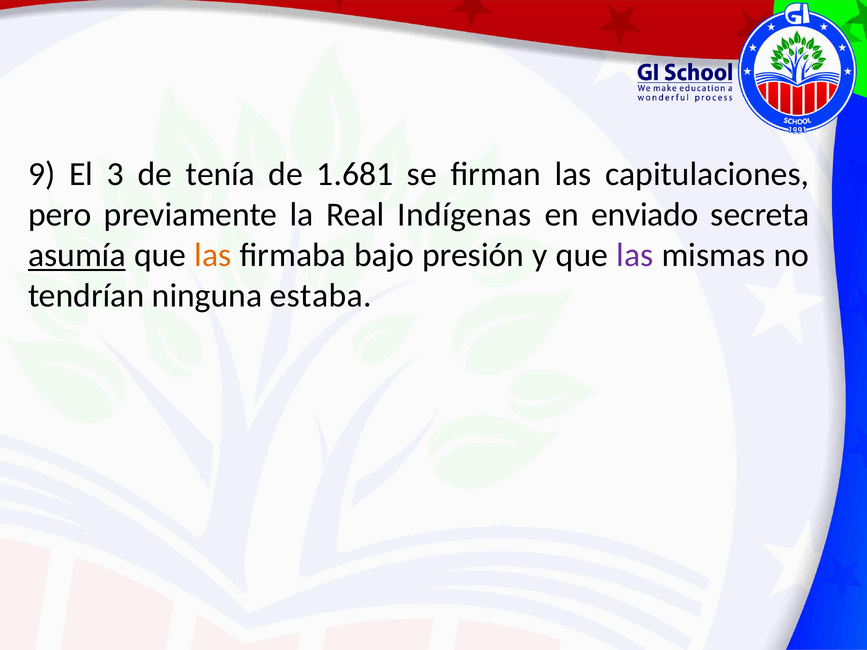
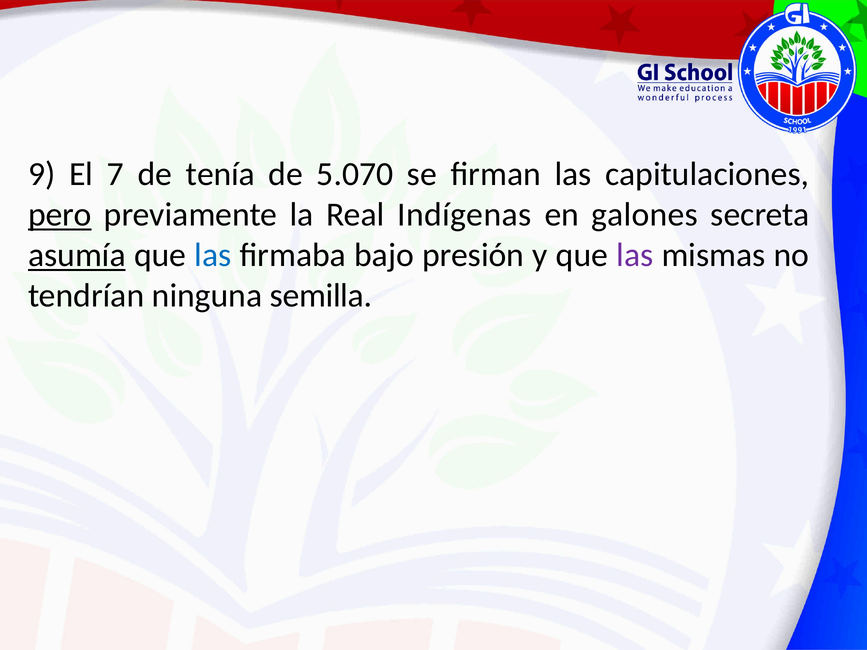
3: 3 -> 7 (115, 174)
1.681: 1.681 -> 5.070 (355, 174)
pero underline: none -> present (60, 215)
enviado: enviado -> galones (645, 215)
las colour: orange -> blue (213, 255)
estaba: estaba -> semilla (321, 296)
